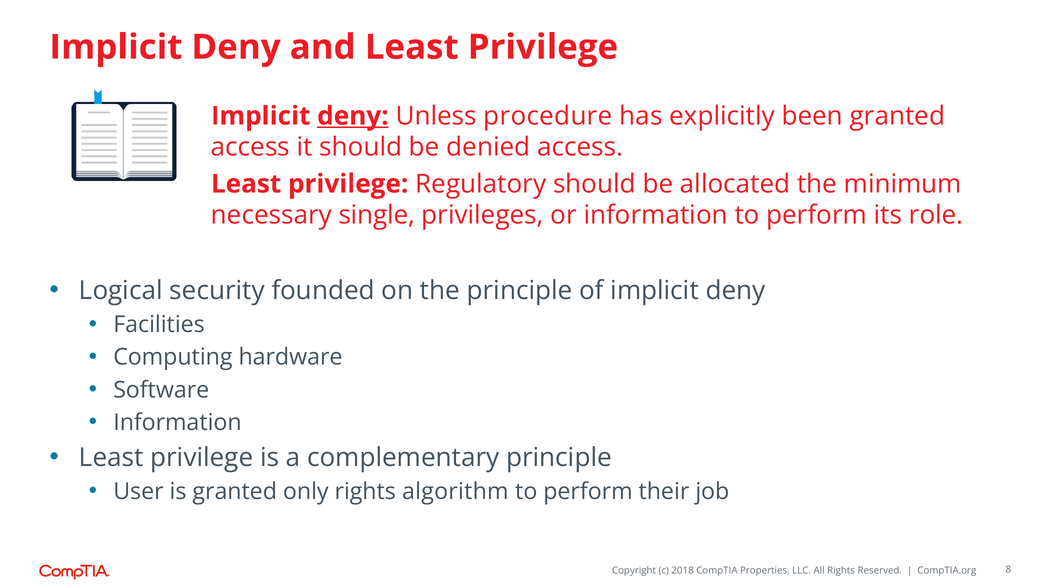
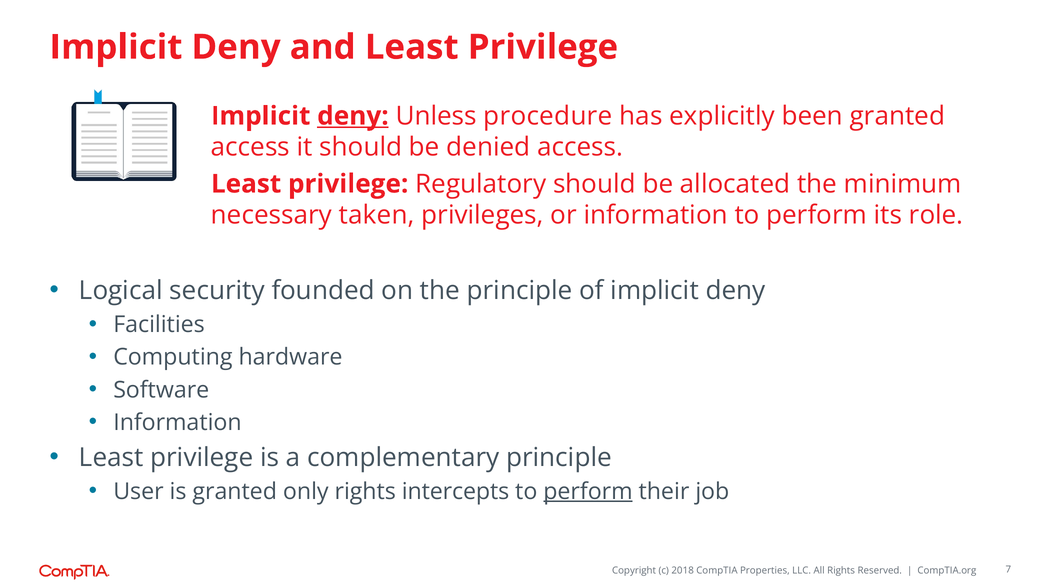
single: single -> taken (377, 215)
algorithm: algorithm -> intercepts (456, 492)
perform underline: none -> present (588, 492)
8: 8 -> 7 (1008, 570)
